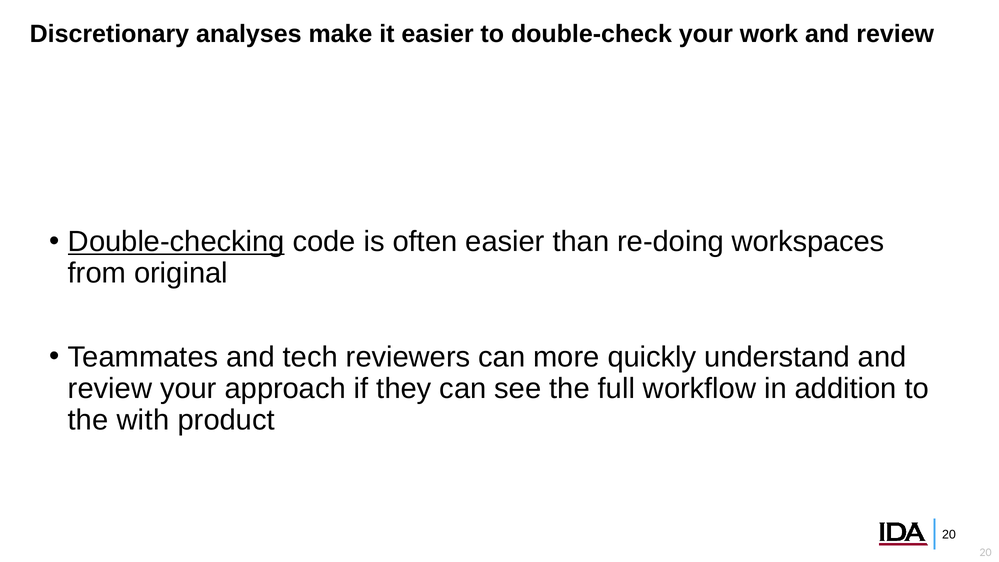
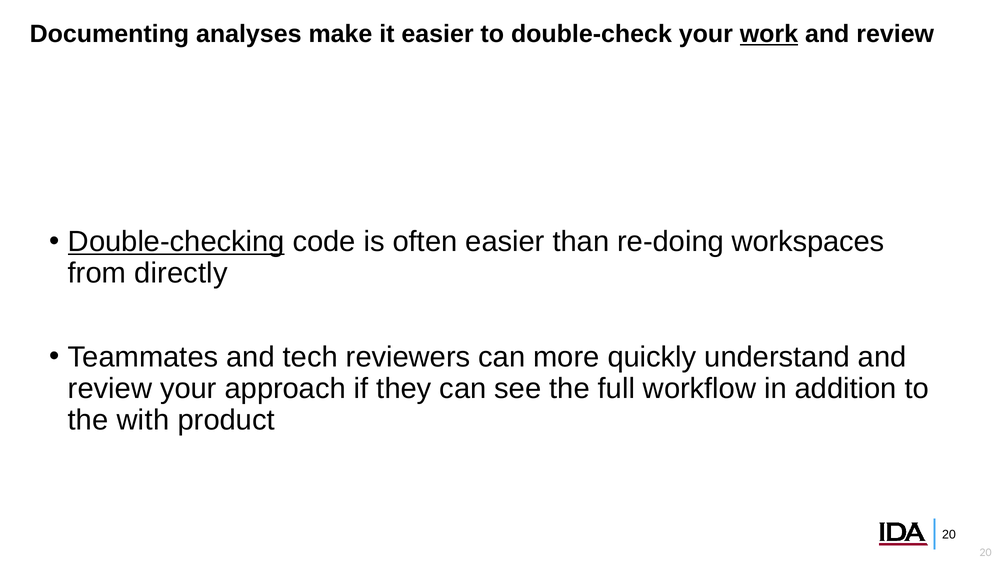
Discretionary: Discretionary -> Documenting (109, 34)
work underline: none -> present (769, 34)
original: original -> directly (181, 273)
